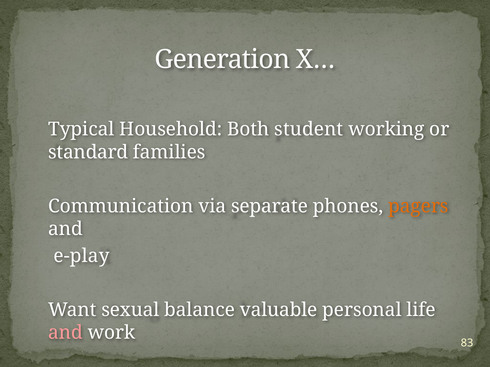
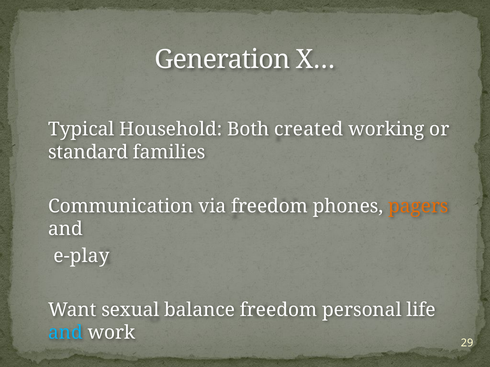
student: student -> created (309, 130)
via separate: separate -> freedom (269, 206)
balance valuable: valuable -> freedom (279, 310)
and colour: pink -> light blue (65, 333)
83: 83 -> 29 (467, 343)
